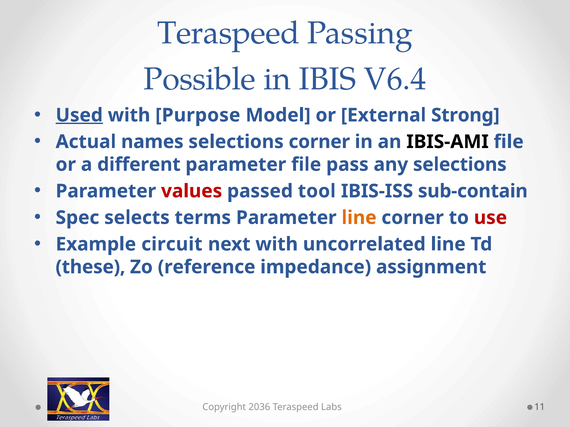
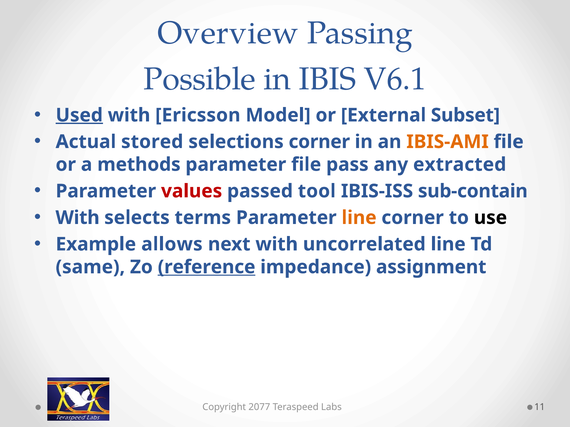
Teraspeed: Teraspeed -> Overview (228, 33)
V6.4: V6.4 -> V6.1 (395, 79)
Purpose: Purpose -> Ericsson (198, 115)
Strong: Strong -> Subset (465, 115)
names: names -> stored (152, 142)
IBIS-AMI colour: black -> orange (448, 142)
different: different -> methods (139, 165)
any selections: selections -> extracted (460, 165)
Spec: Spec -> With (78, 218)
use colour: red -> black (490, 218)
circuit: circuit -> allows (172, 245)
these: these -> same (90, 267)
reference underline: none -> present (207, 267)
2036: 2036 -> 2077 (259, 408)
